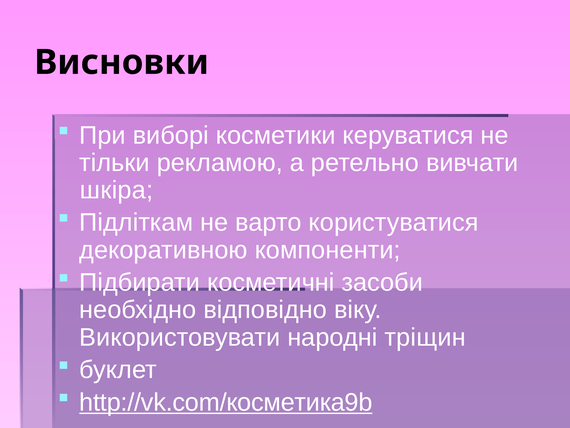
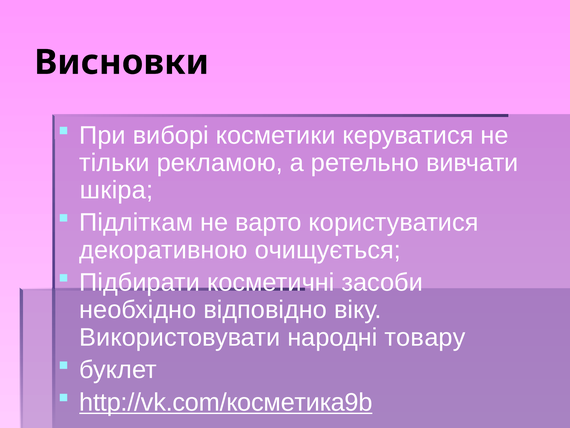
компоненти: компоненти -> очищується (328, 250)
тріщин: тріщин -> товару (425, 337)
